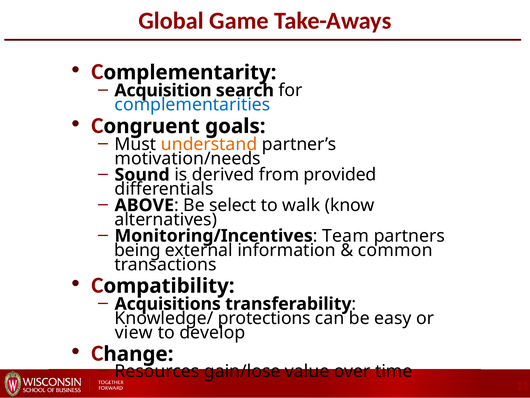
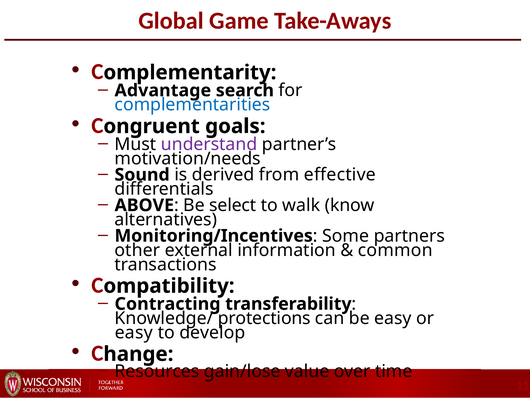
Acquisition: Acquisition -> Advantage (163, 90)
understand colour: orange -> purple (209, 144)
provided: provided -> effective (340, 175)
Team: Team -> Some (346, 236)
being: being -> other (137, 250)
Acquisitions: Acquisitions -> Contracting (168, 304)
view: view -> easy (134, 332)
